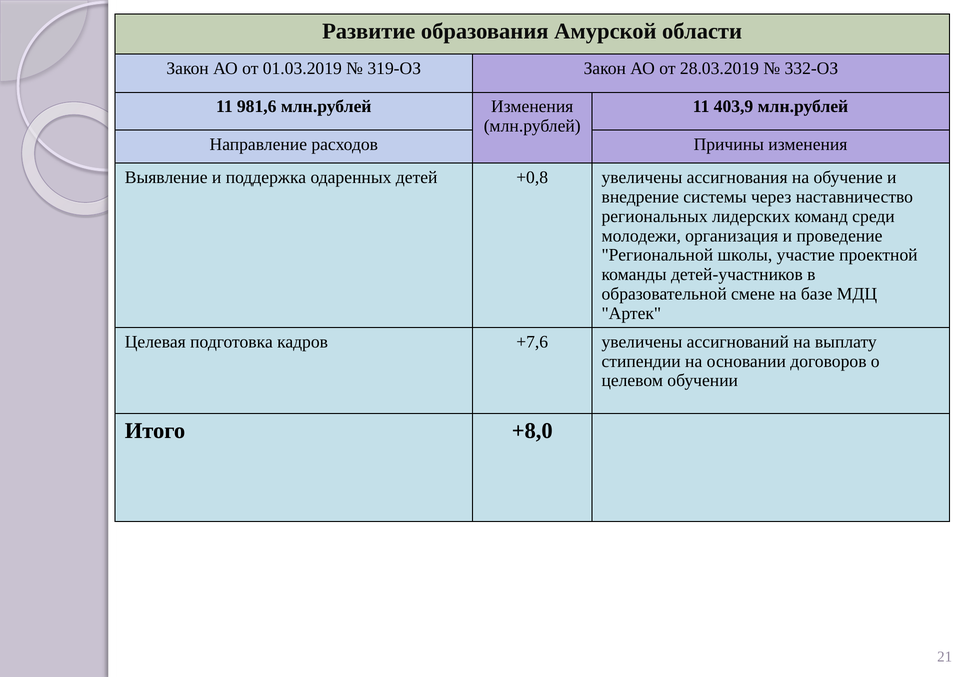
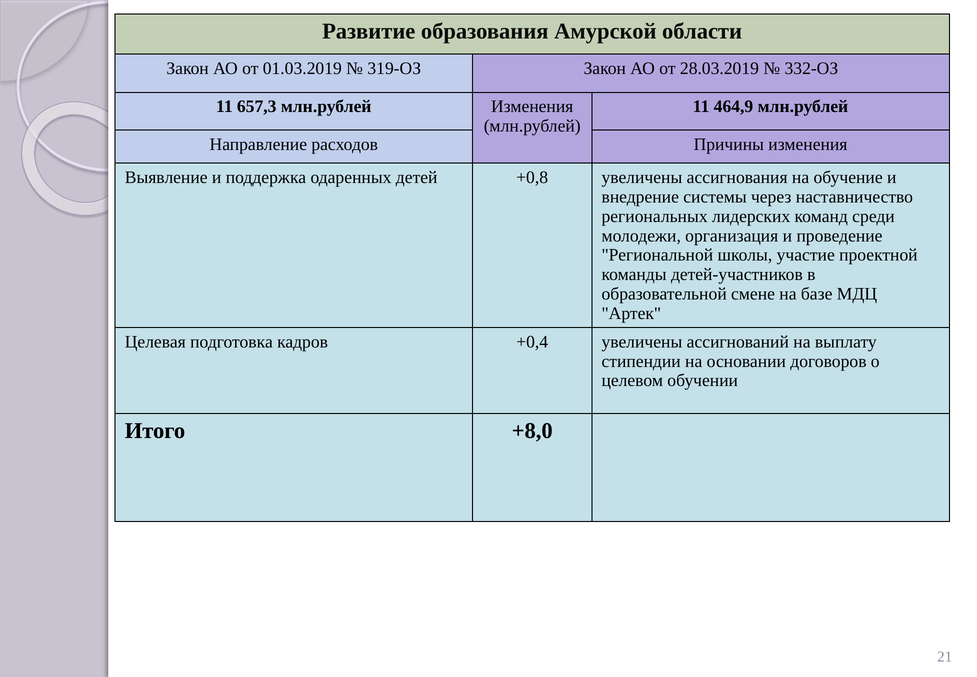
981,6: 981,6 -> 657,3 (257, 107)
403,9: 403,9 -> 464,9 (733, 107)
+7,6: +7,6 -> +0,4 (532, 342)
